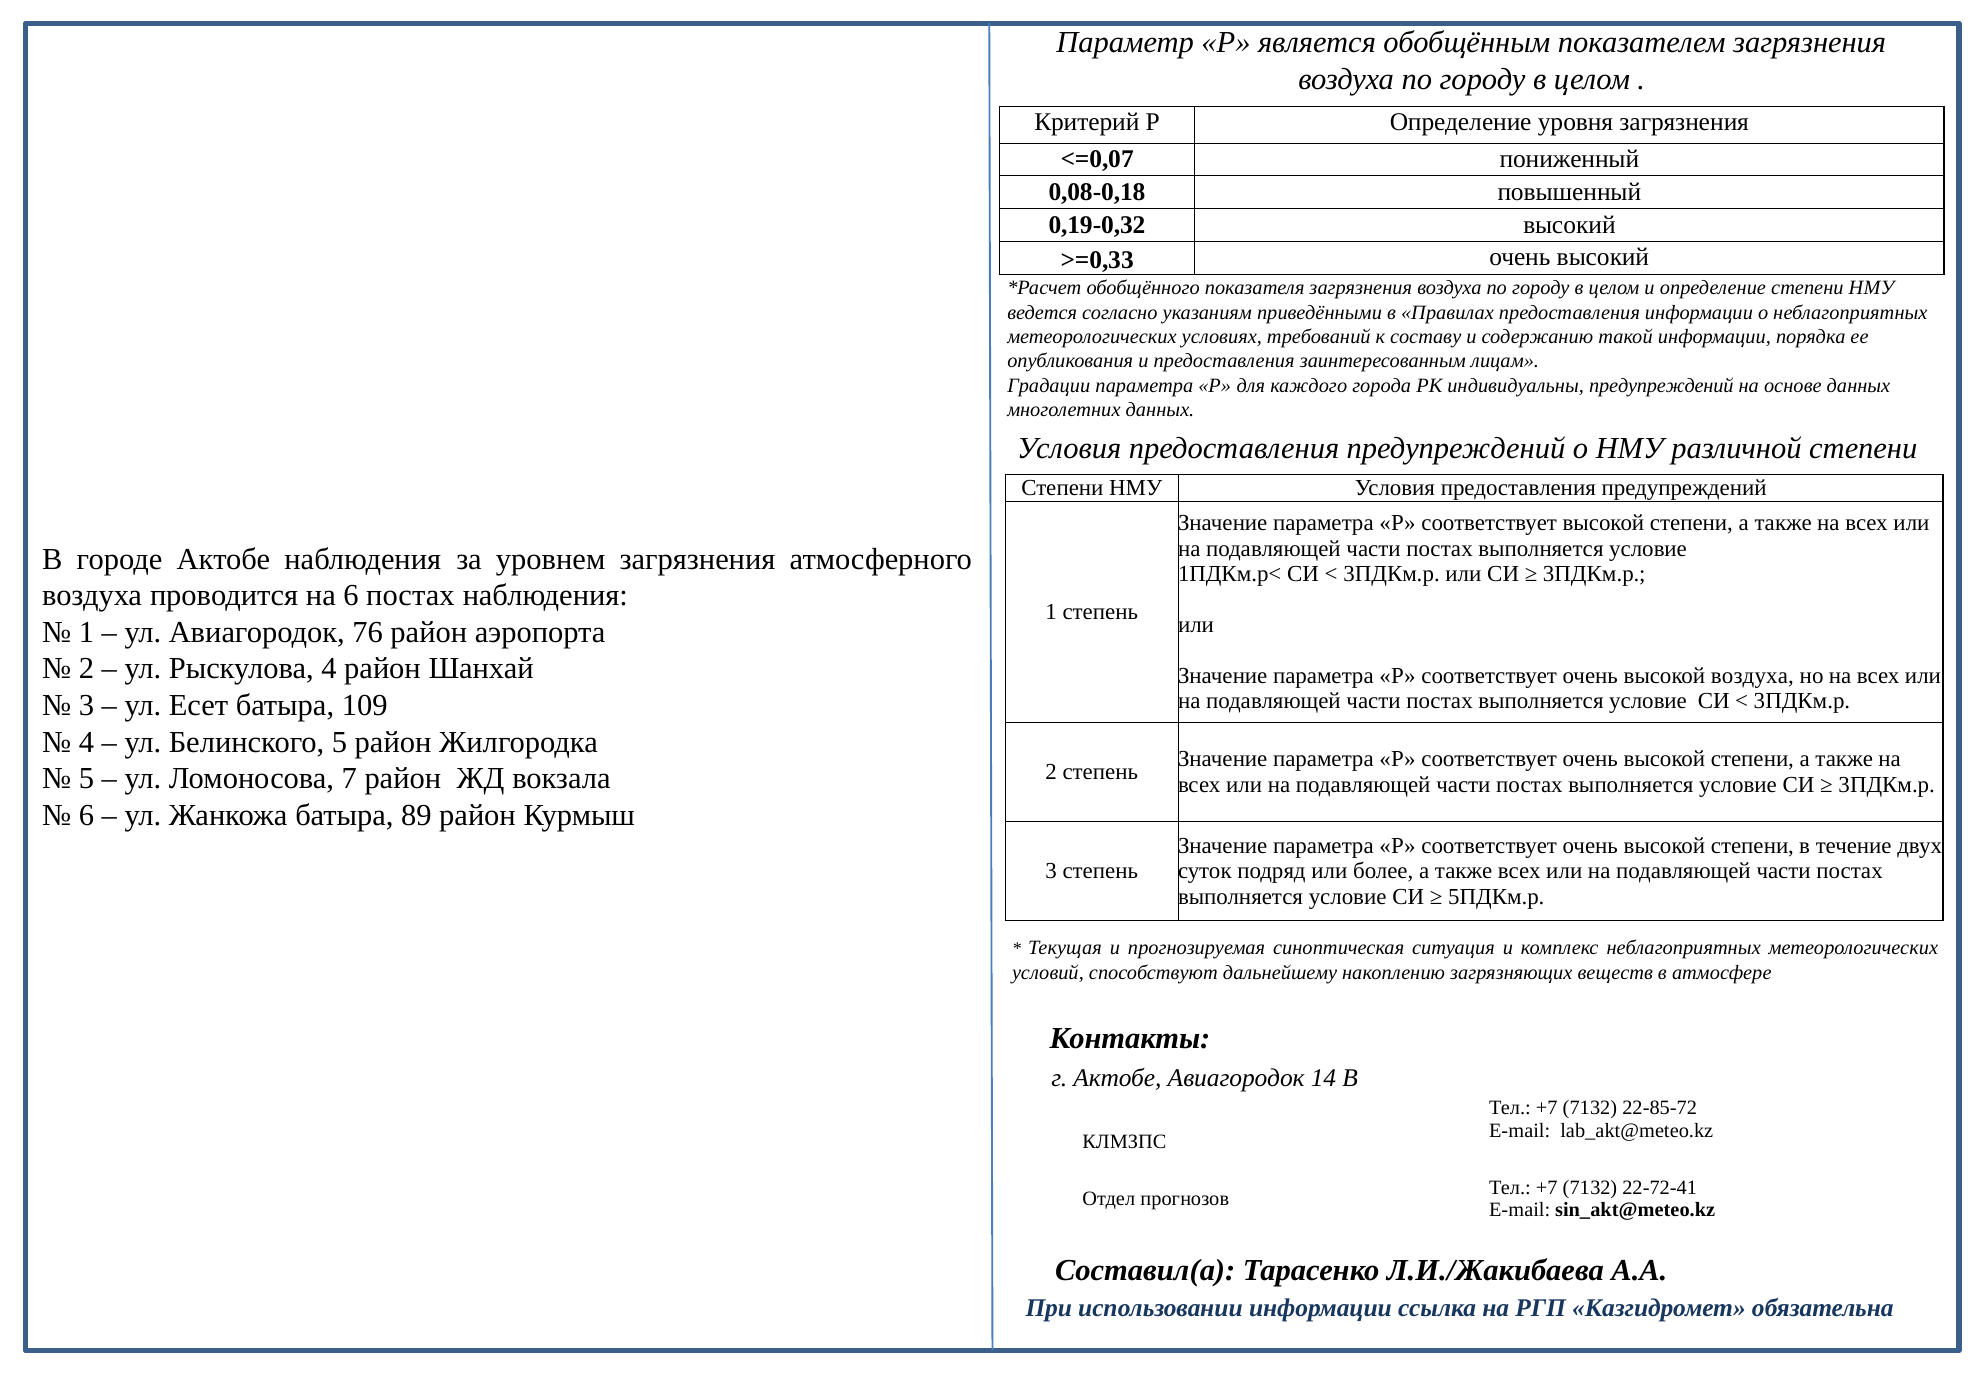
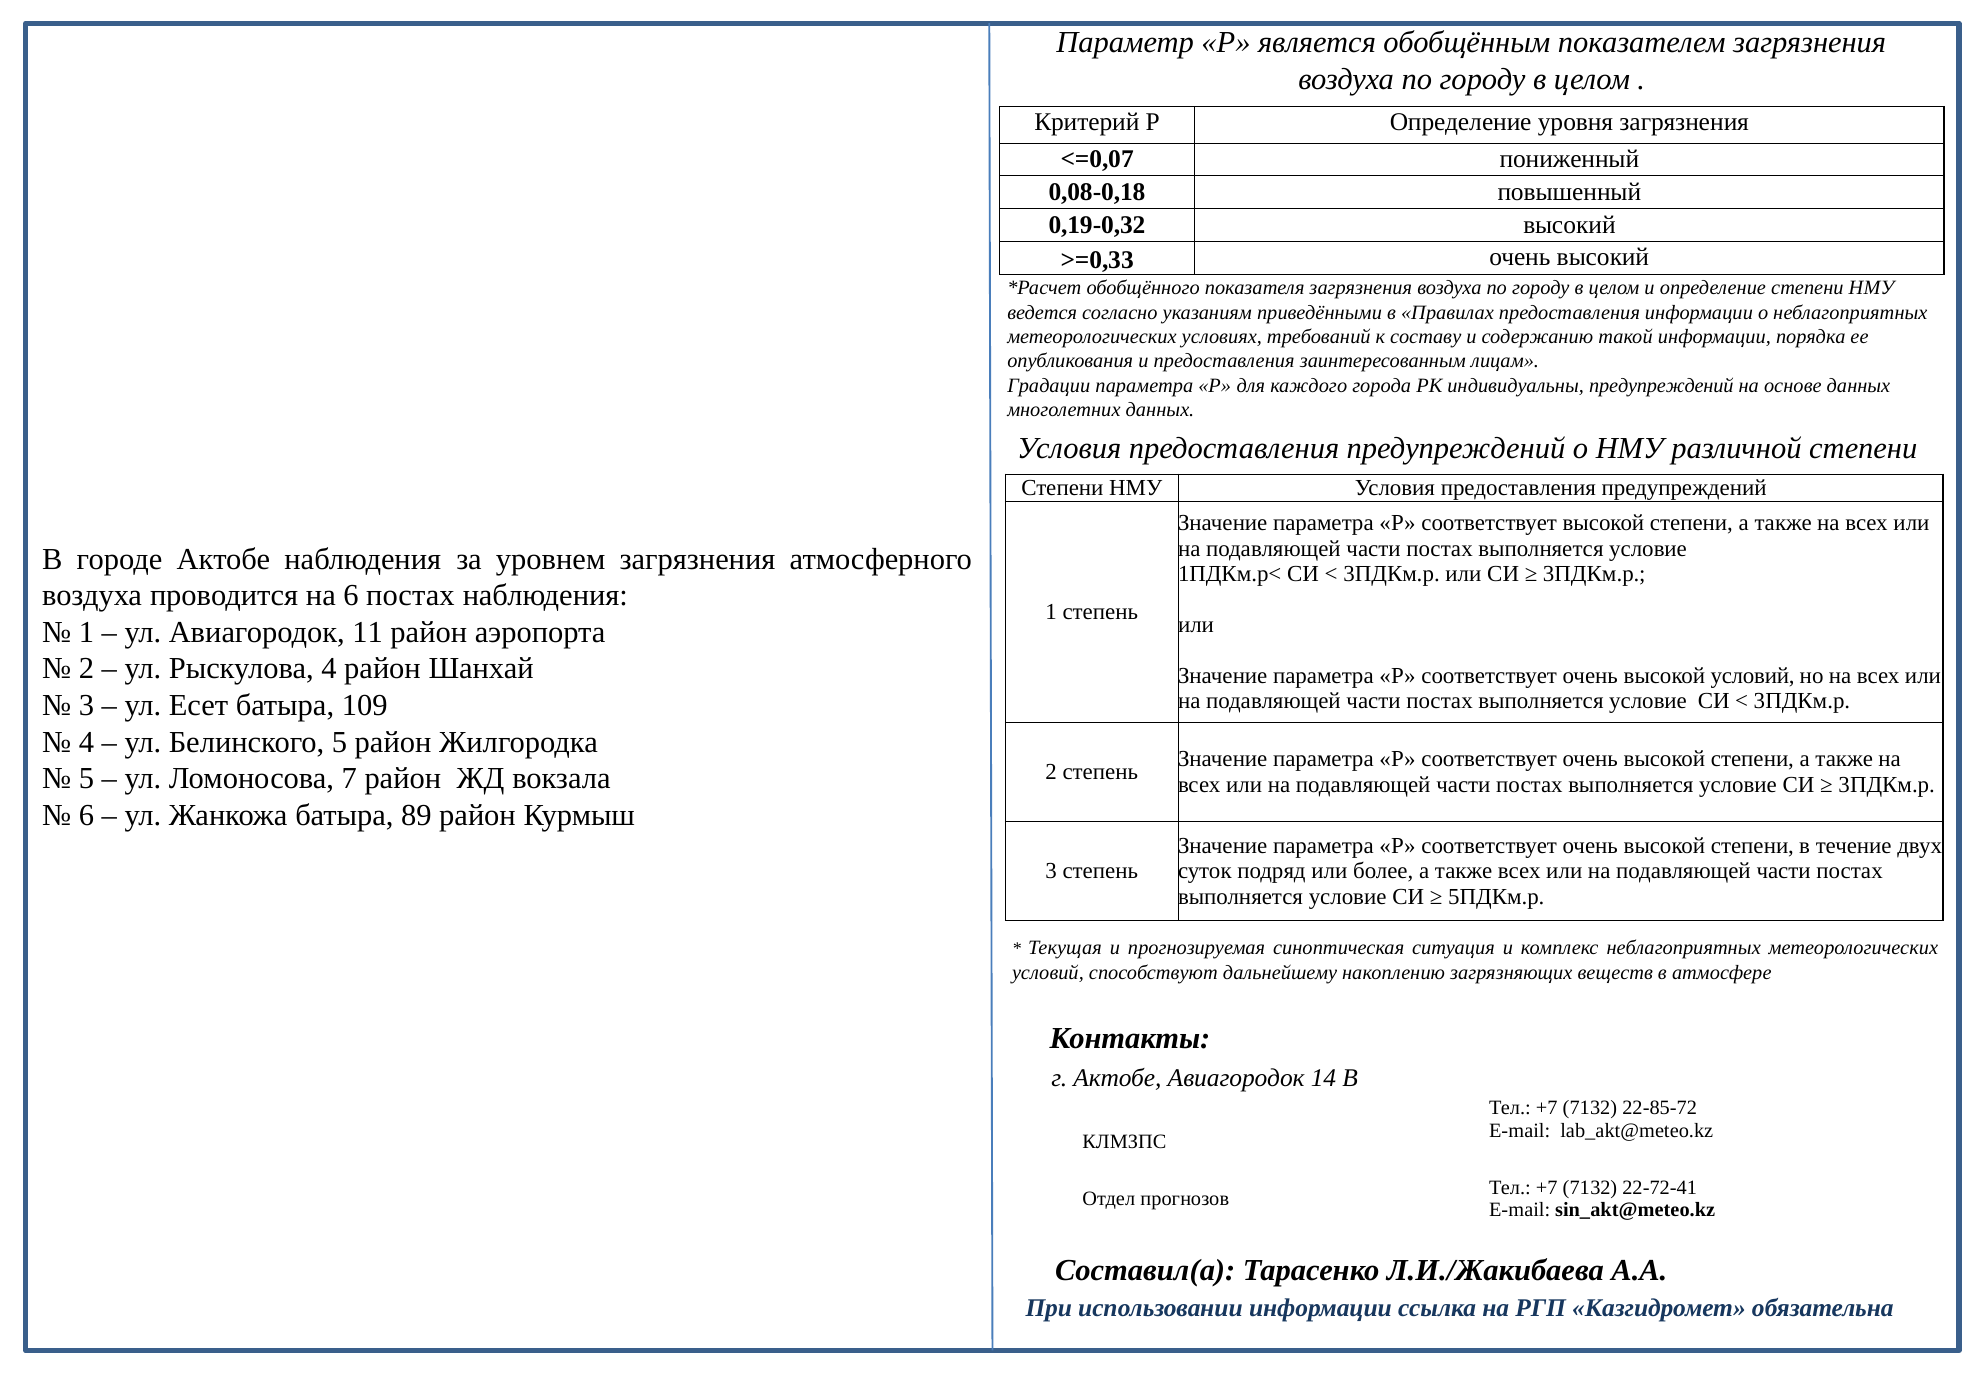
76: 76 -> 11 (368, 632)
высокой воздуха: воздуха -> условий (1753, 676)
